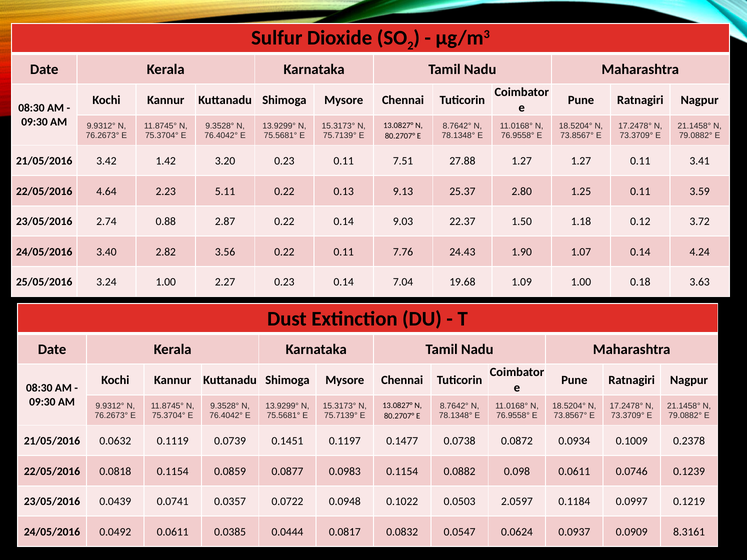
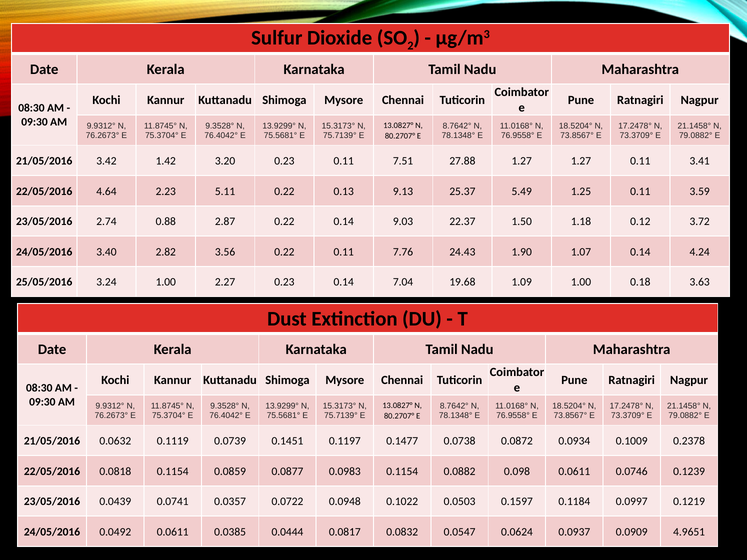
2.80: 2.80 -> 5.49 (522, 191)
2.0597: 2.0597 -> 0.1597 (517, 502)
8.3161: 8.3161 -> 4.9651 (689, 532)
